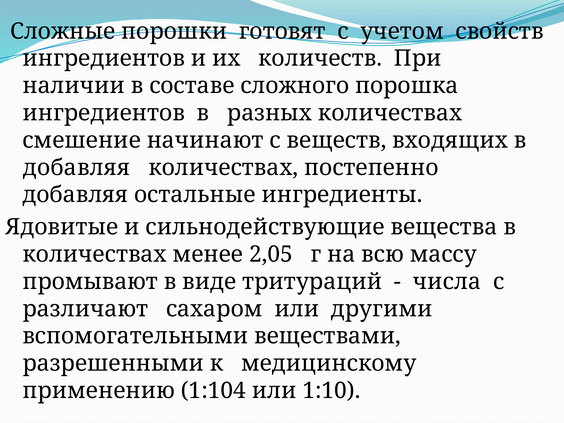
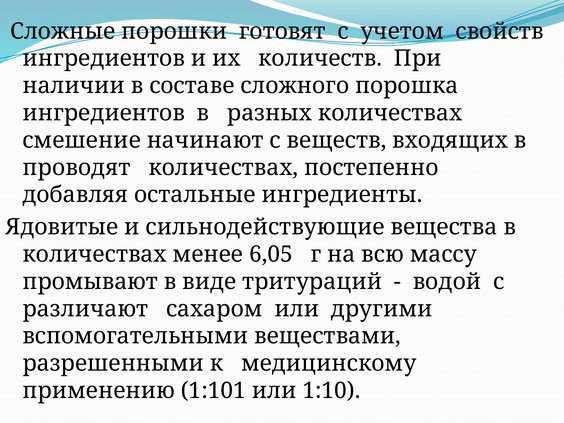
добавляя: добавляя -> проводят (76, 168)
2,05: 2,05 -> 6,05 (271, 254)
числа: числа -> водой (447, 282)
1:104: 1:104 -> 1:101 (213, 391)
